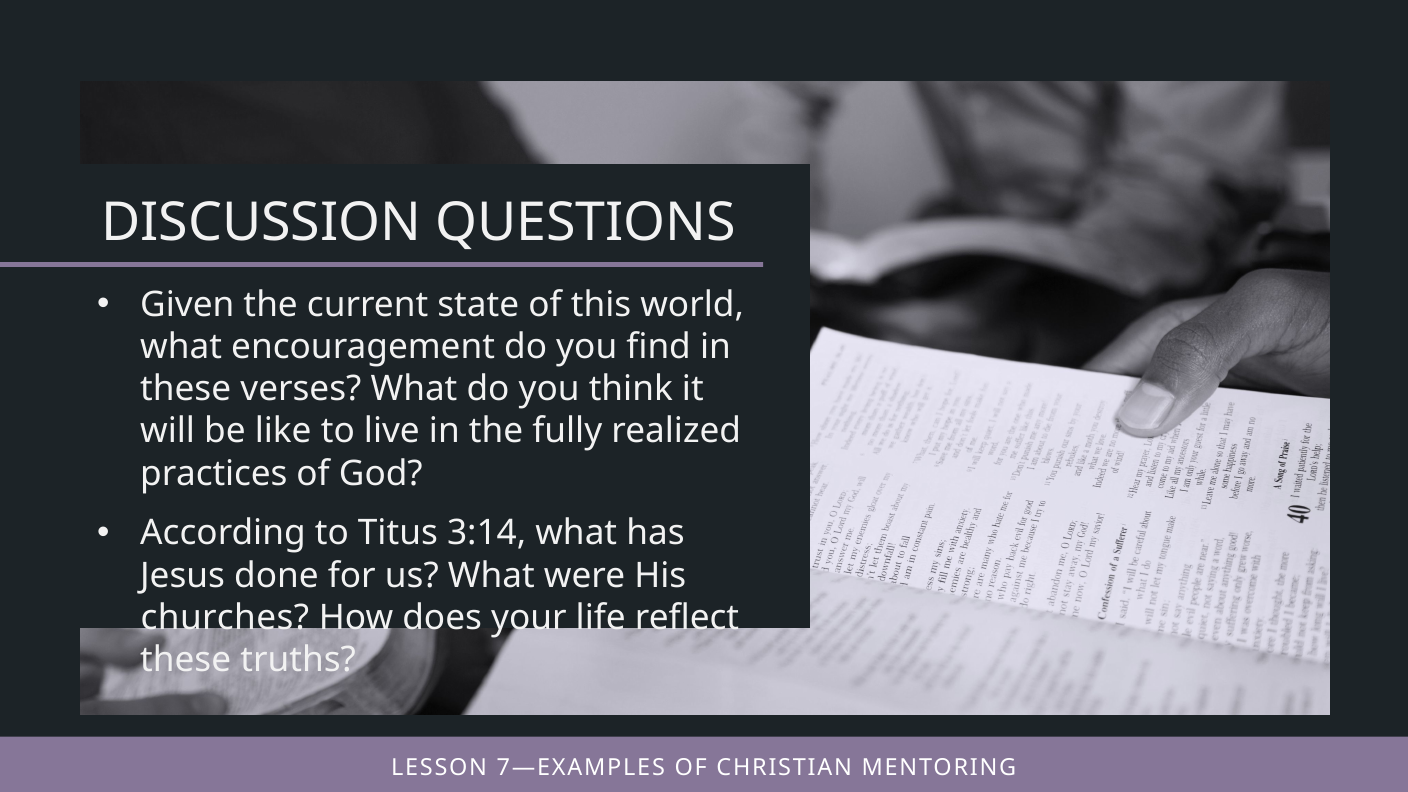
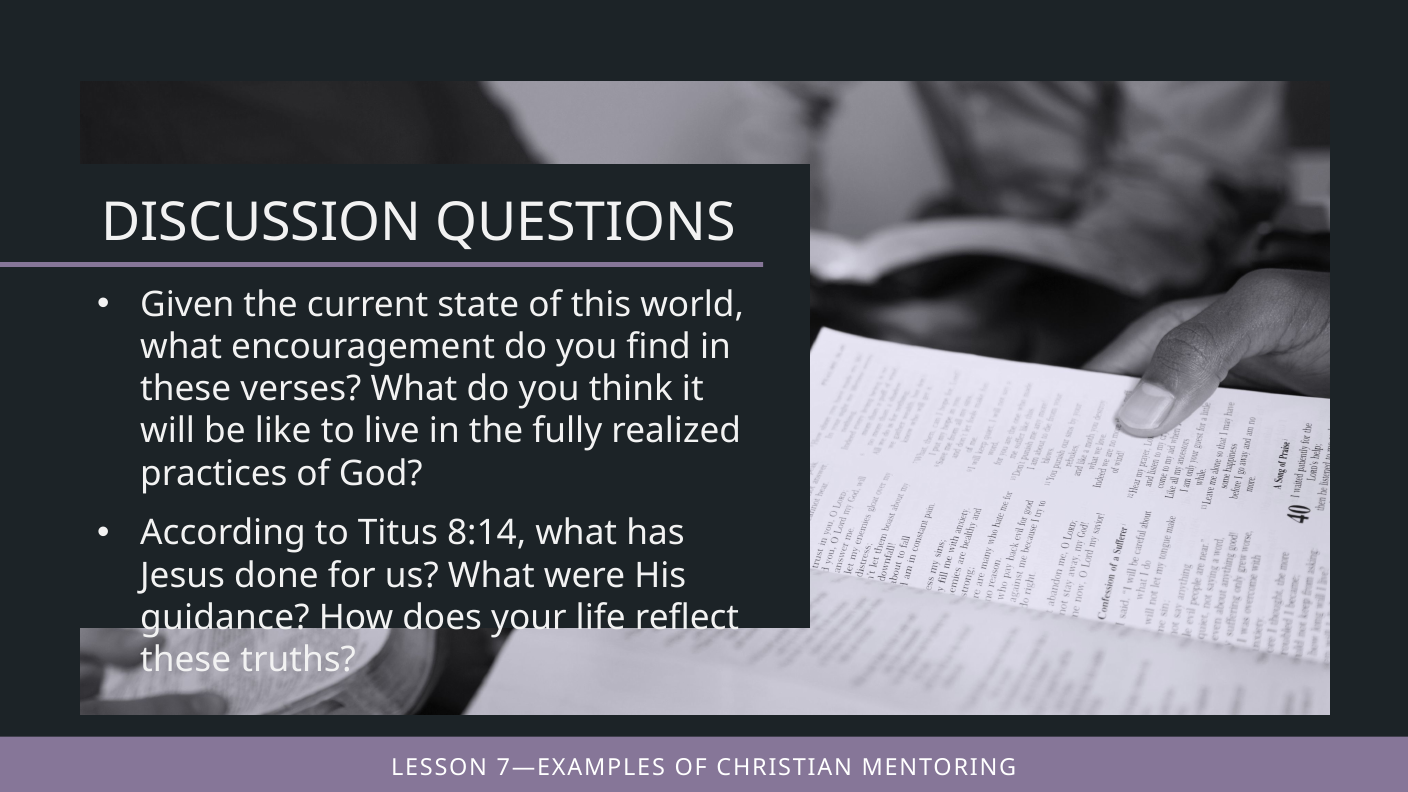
3:14: 3:14 -> 8:14 (487, 533)
churches: churches -> guidance (225, 618)
